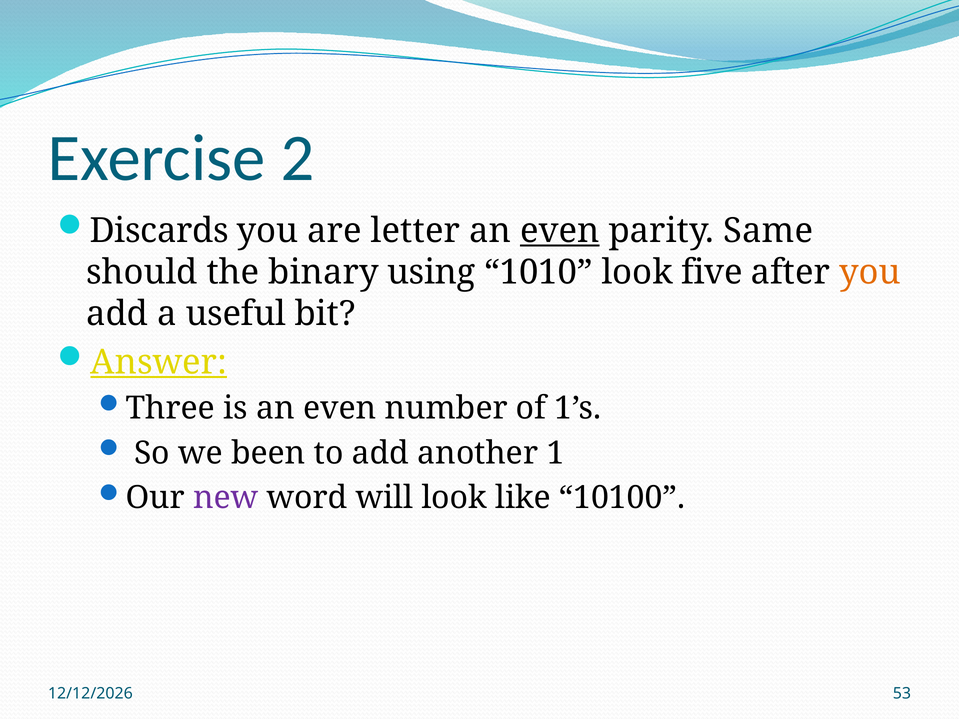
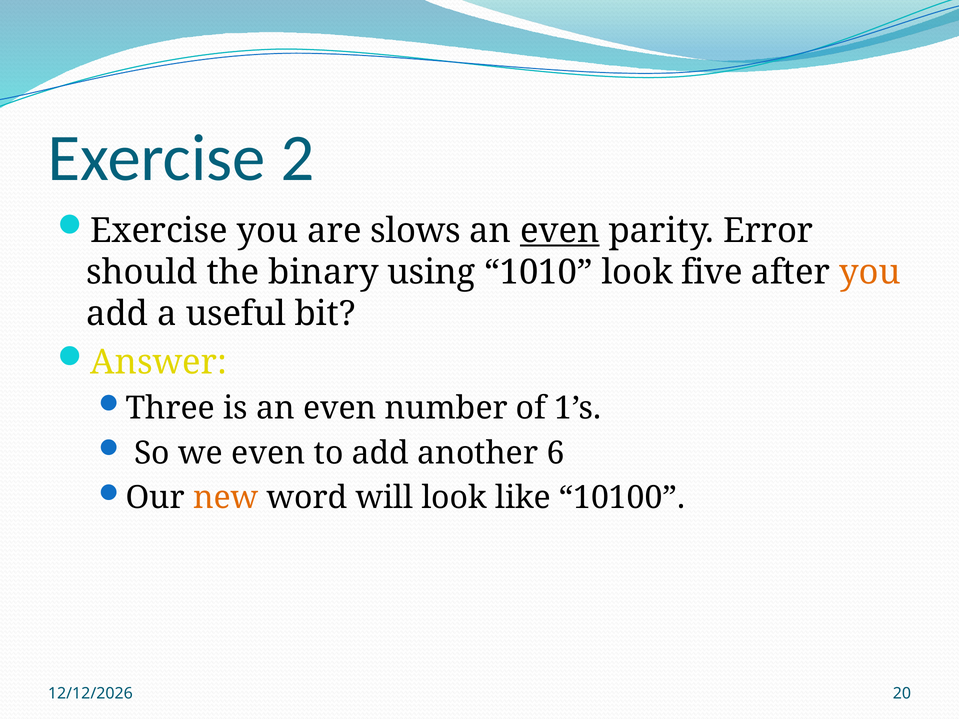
Discards: Discards -> Exercise (159, 231)
letter: letter -> slows (416, 231)
Same: Same -> Error (768, 231)
Answer underline: present -> none (159, 362)
we been: been -> even (268, 453)
1: 1 -> 6 (556, 453)
new colour: purple -> orange (226, 498)
53: 53 -> 20 (902, 694)
